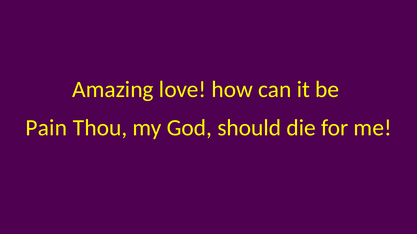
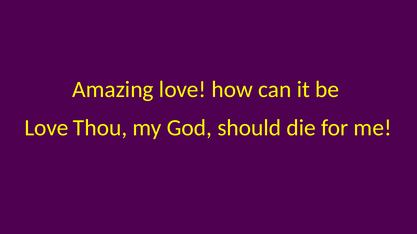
Pain: Pain -> Love (47, 128)
